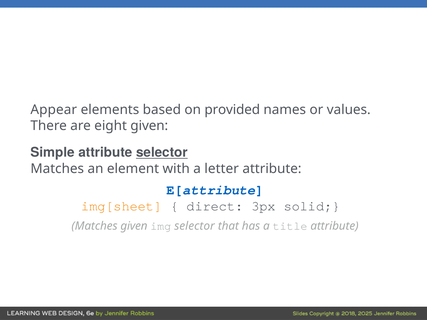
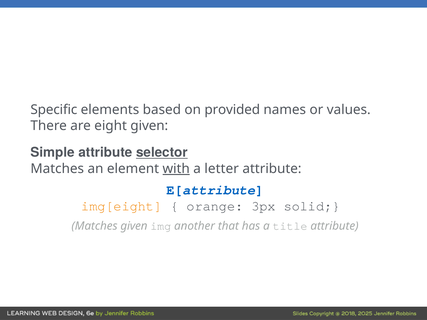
Appear: Appear -> Specific (54, 110)
with underline: none -> present (176, 169)
img[sheet: img[sheet -> img[eight (122, 206)
direct: direct -> orange (215, 206)
img selector: selector -> another (195, 226)
